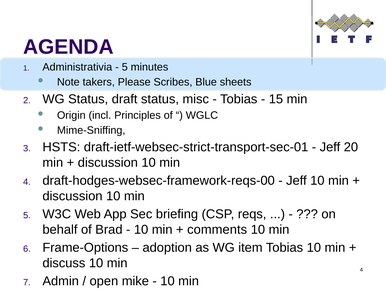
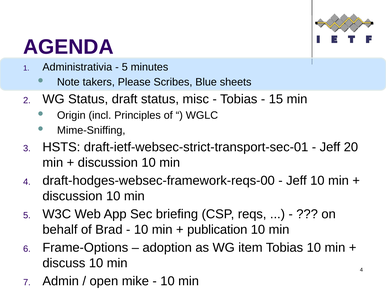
comments: comments -> publication (217, 229)
